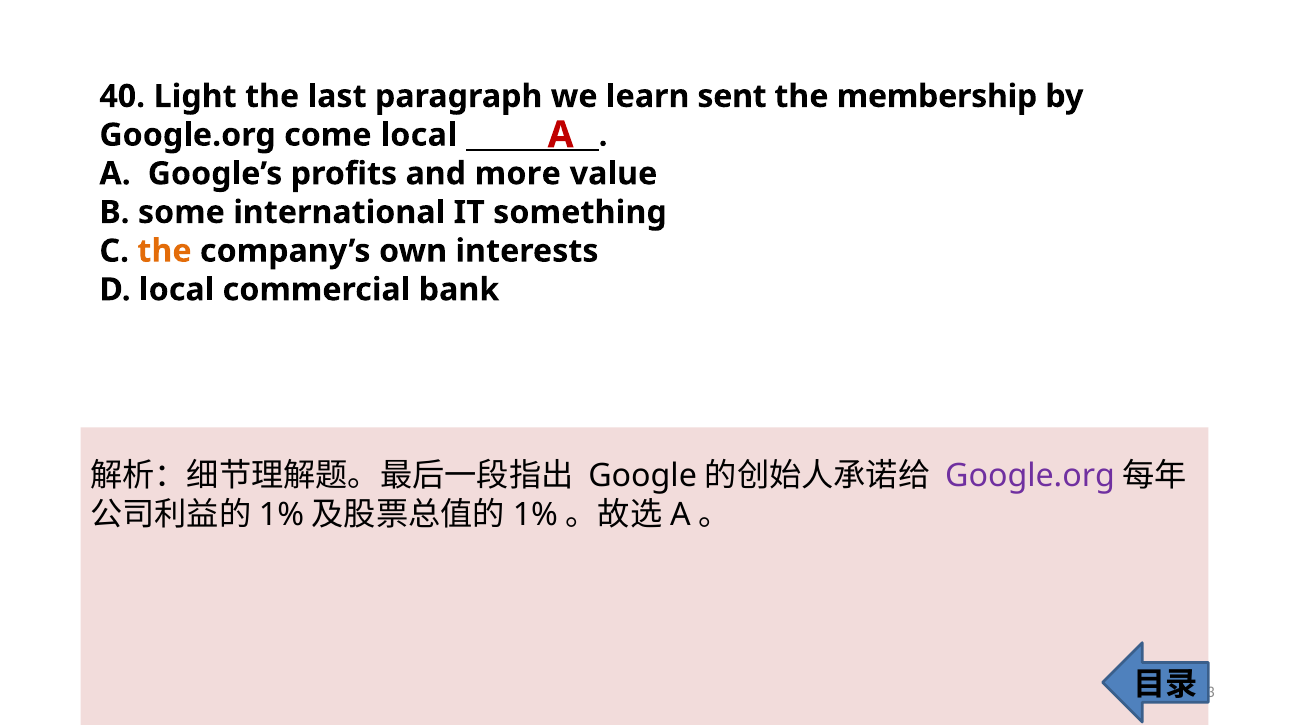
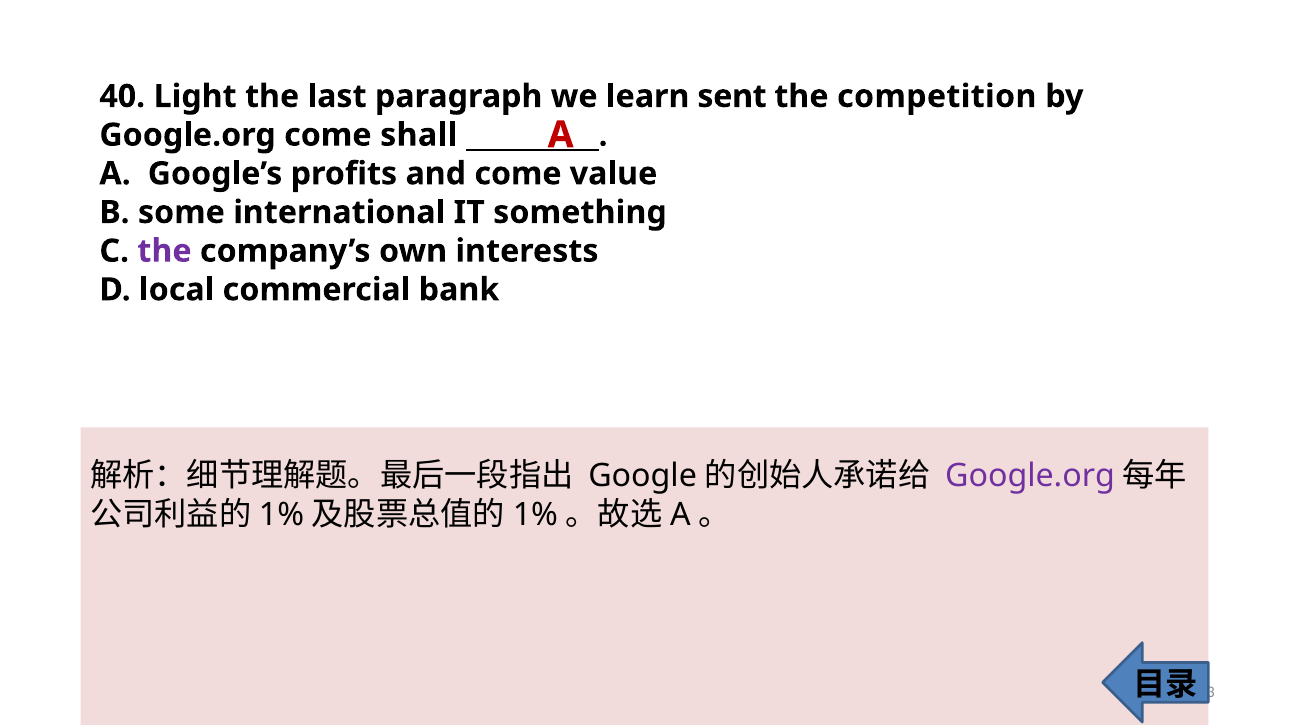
membership: membership -> competition (937, 96)
come local: local -> shall (419, 135)
and more: more -> come (518, 174)
the colour: orange -> purple (165, 251)
